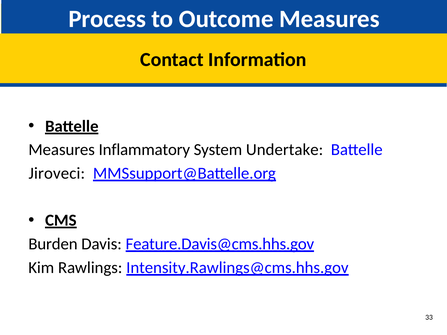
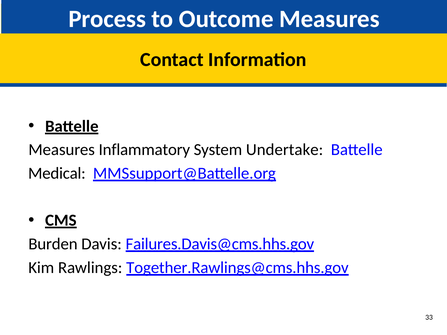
Jiroveci: Jiroveci -> Medical (57, 173)
Feature.Davis@cms.hhs.gov: Feature.Davis@cms.hhs.gov -> Failures.Davis@cms.hhs.gov (220, 244)
Intensity.Rawlings@cms.hhs.gov: Intensity.Rawlings@cms.hhs.gov -> Together.Rawlings@cms.hhs.gov (237, 268)
